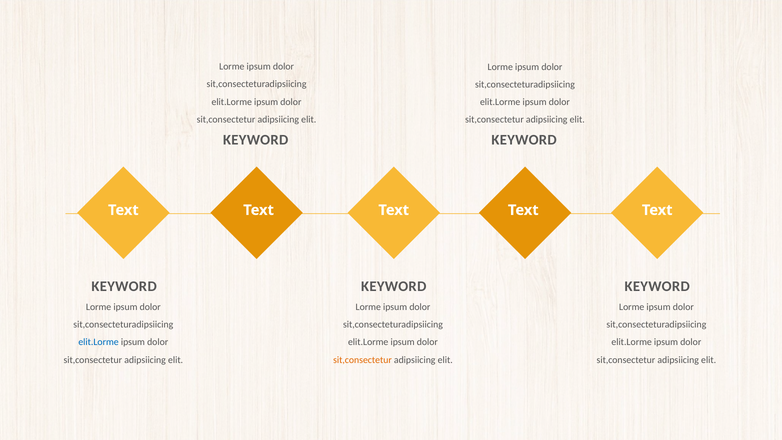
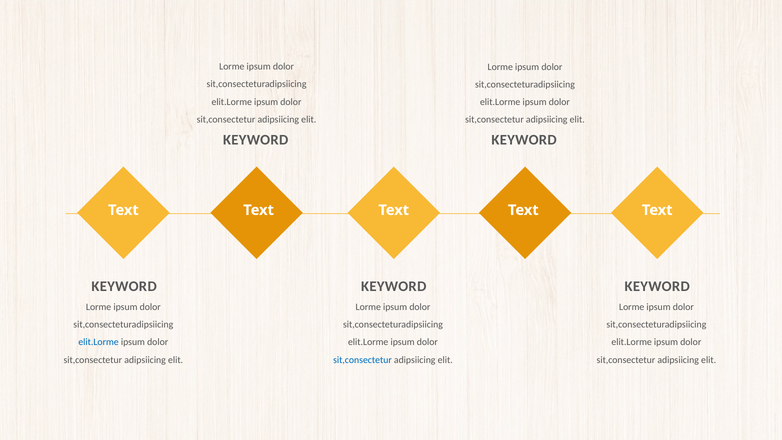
sit,consectetur colour: orange -> blue (362, 360)
